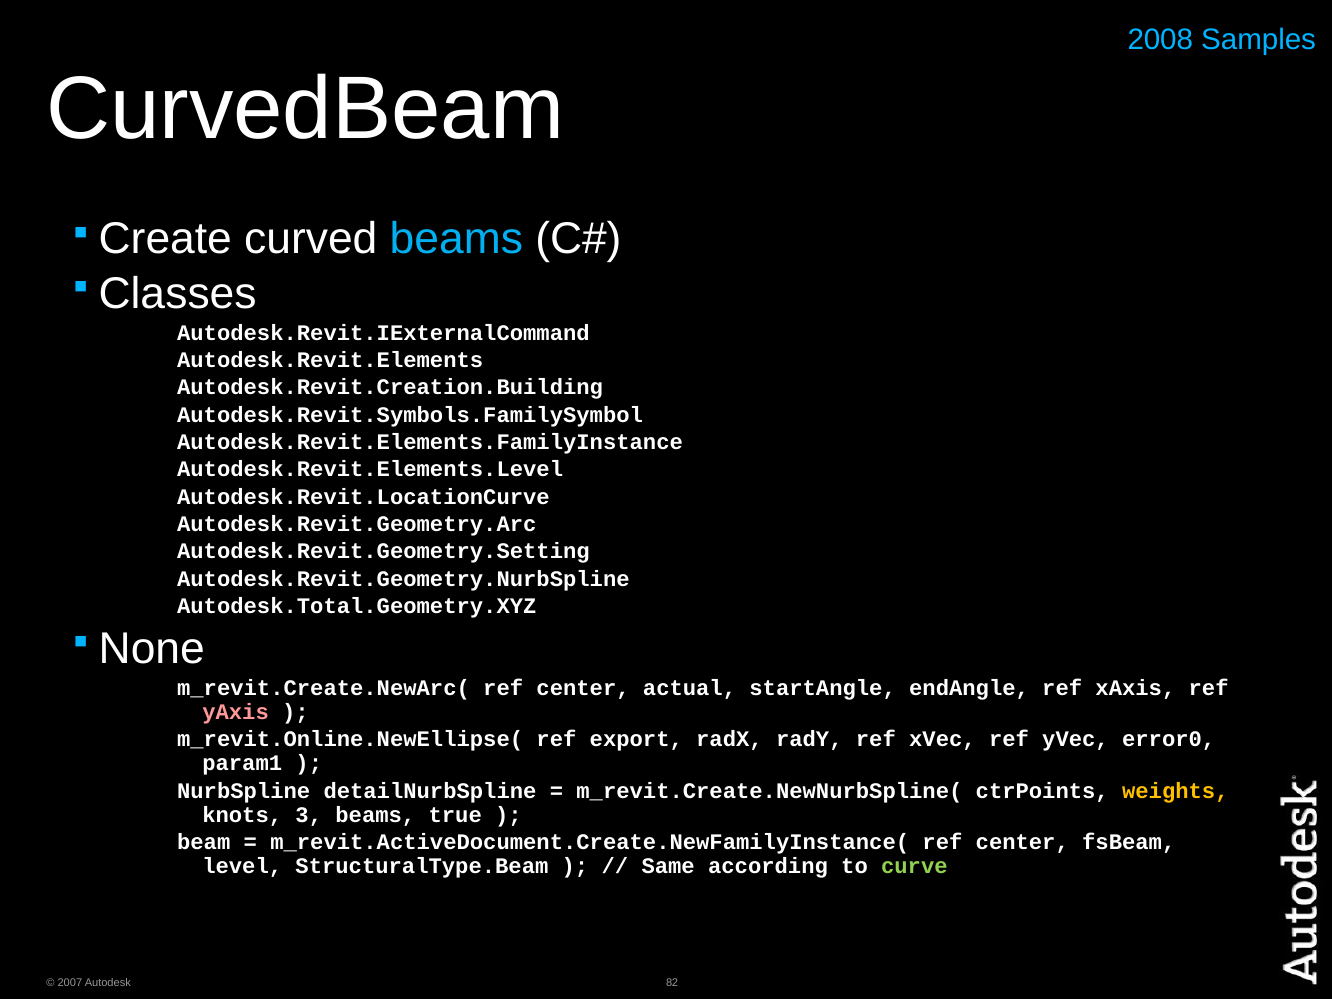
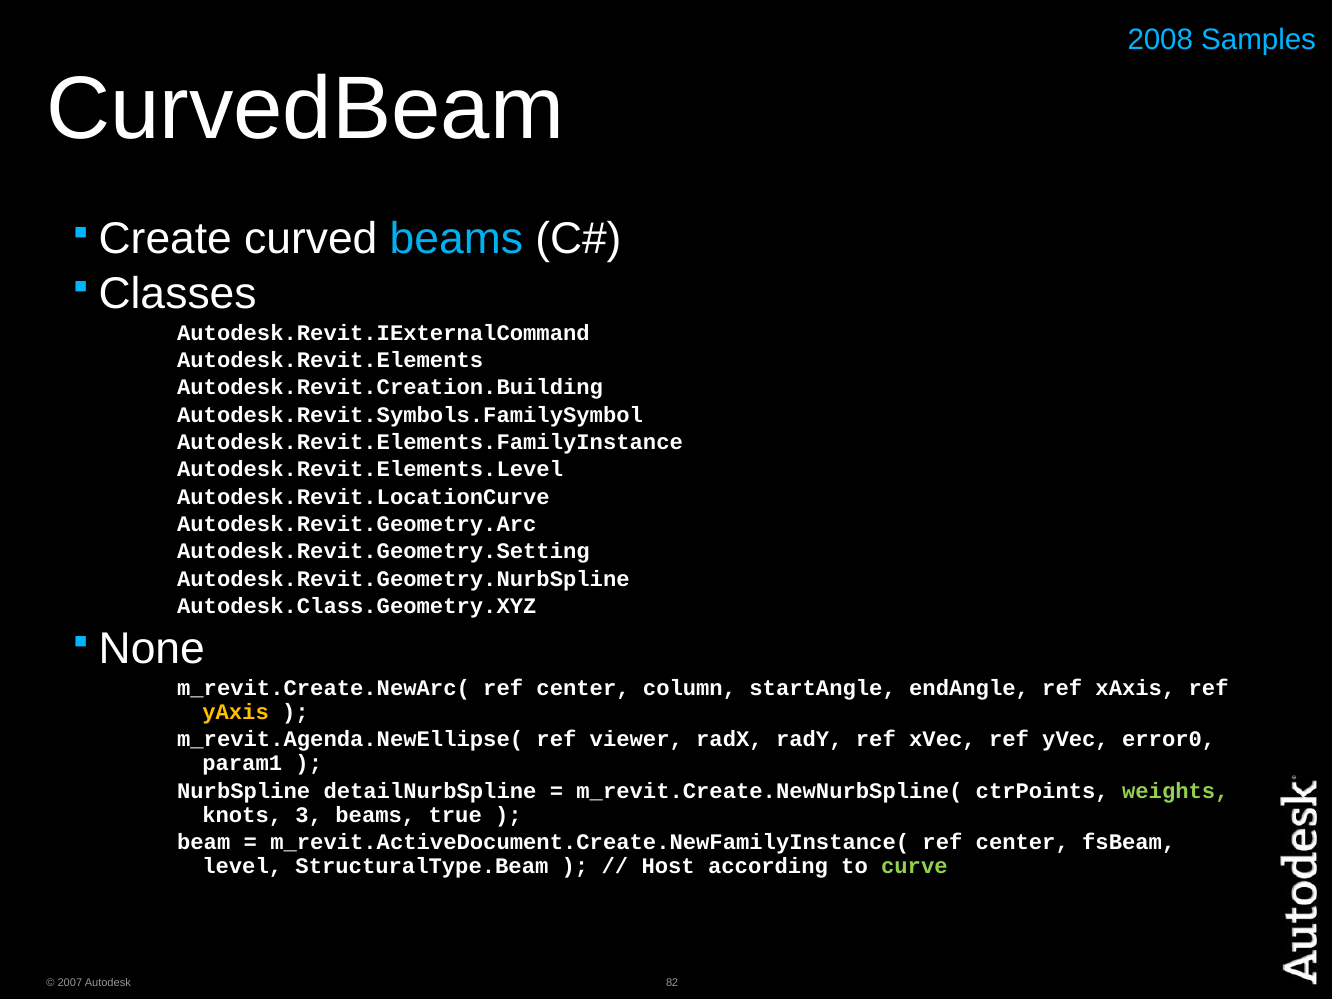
Autodesk.Total.Geometry.XYZ: Autodesk.Total.Geometry.XYZ -> Autodesk.Class.Geometry.XYZ (357, 606)
actual: actual -> column (690, 688)
yAxis colour: pink -> yellow (236, 712)
m_revit.Online.NewEllipse(: m_revit.Online.NewEllipse( -> m_revit.Agenda.NewEllipse( (350, 739)
export: export -> viewer (636, 739)
weights colour: yellow -> light green (1175, 791)
Same: Same -> Host (668, 866)
